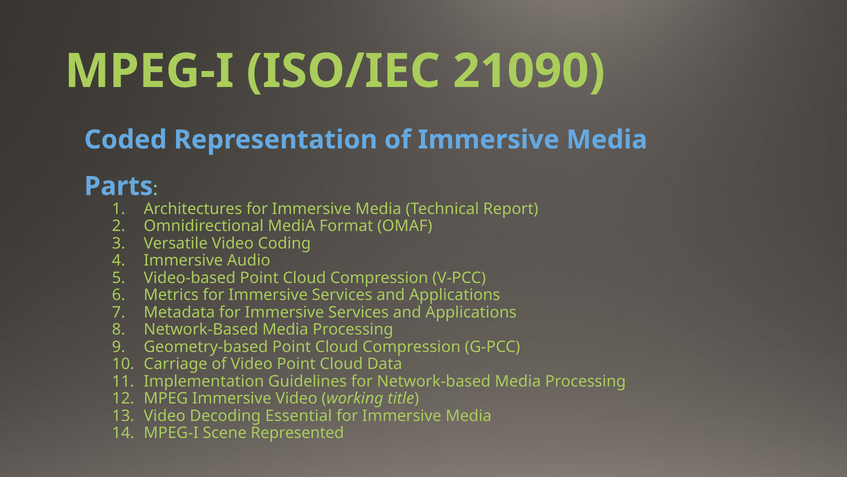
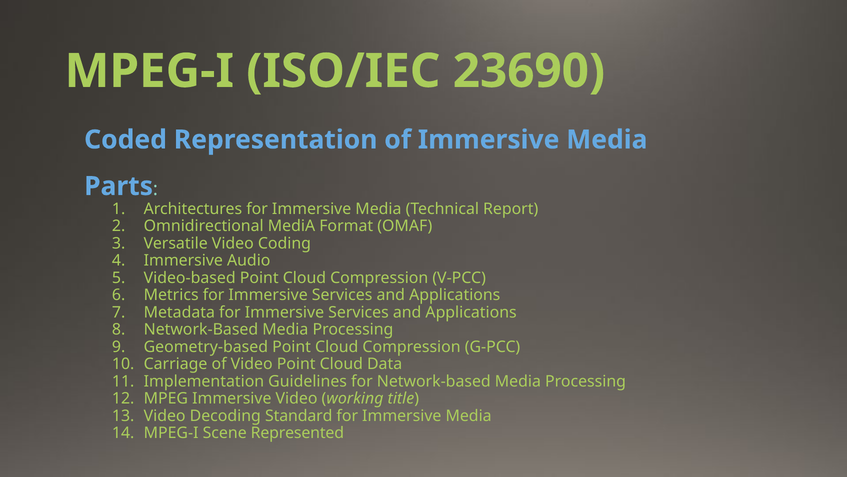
21090: 21090 -> 23690 (529, 71)
Essential: Essential -> Standard (299, 415)
